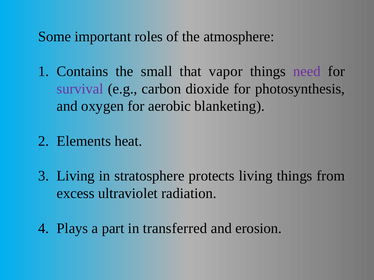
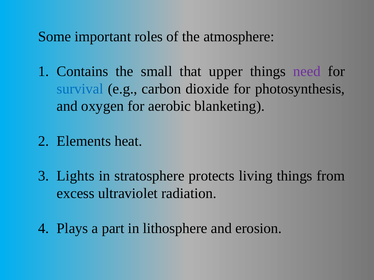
vapor: vapor -> upper (226, 71)
survival colour: purple -> blue (80, 89)
Living: Living -> Lights (76, 176)
transferred: transferred -> lithosphere (175, 229)
